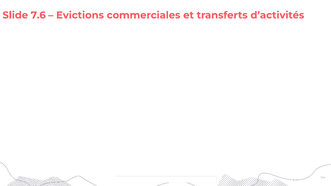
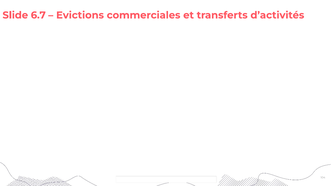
7.6: 7.6 -> 6.7 (38, 15)
